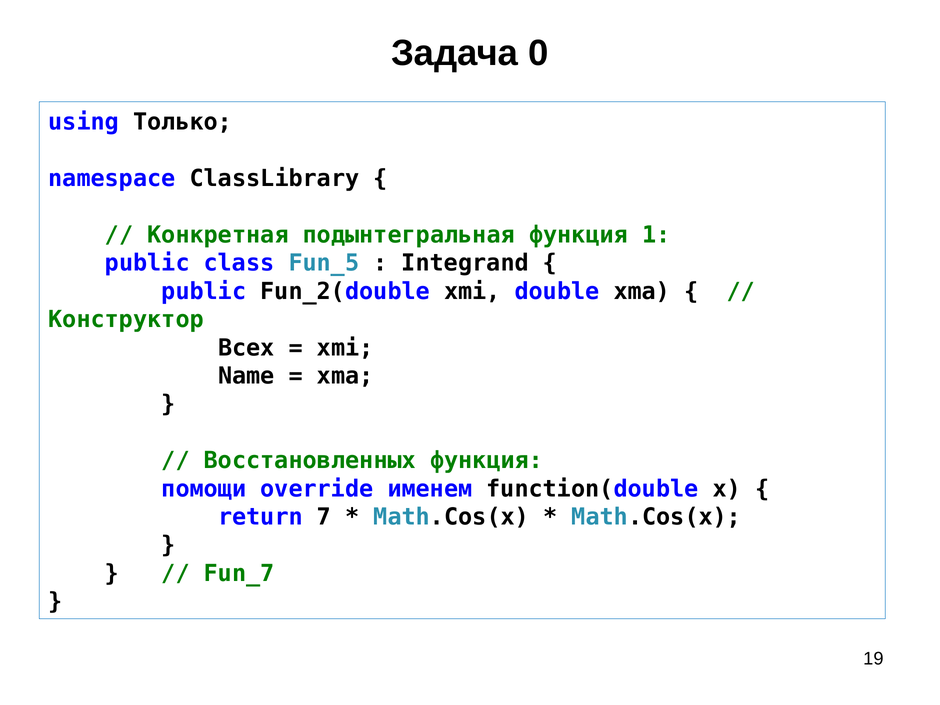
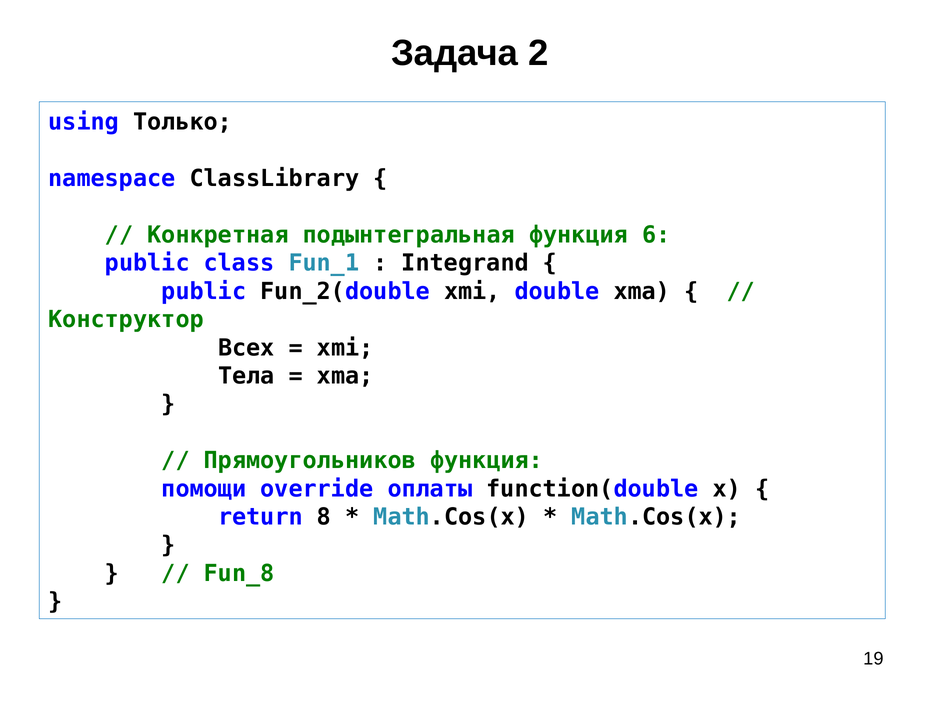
0: 0 -> 2 (538, 53)
1: 1 -> 6 (656, 235)
Fun_5: Fun_5 -> Fun_1 (324, 263)
Name: Name -> Тела (246, 376)
Восстановленных: Восстановленных -> Прямоугольников (310, 461)
именем: именем -> оплаты (430, 489)
7: 7 -> 8 (324, 517)
Fun_7: Fun_7 -> Fun_8 (239, 573)
